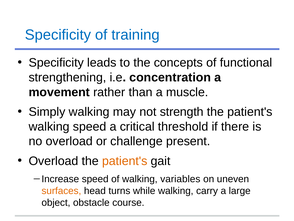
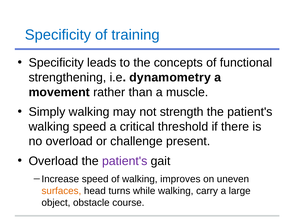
concentration: concentration -> dynamometry (170, 77)
patient's colour: orange -> purple (125, 161)
variables: variables -> improves (180, 179)
